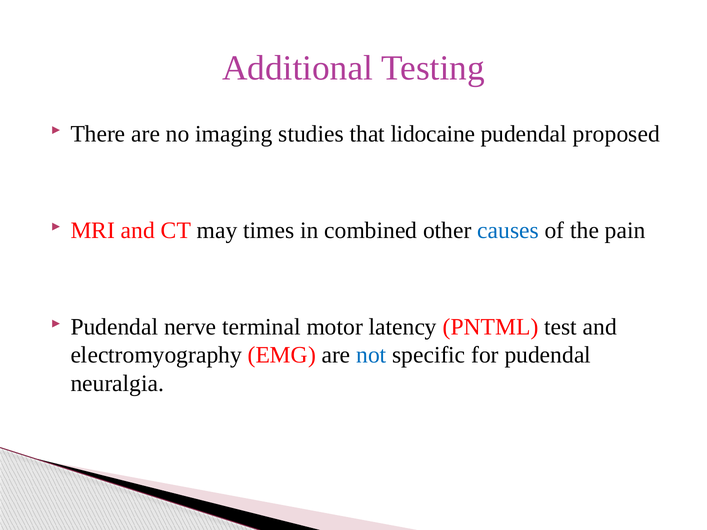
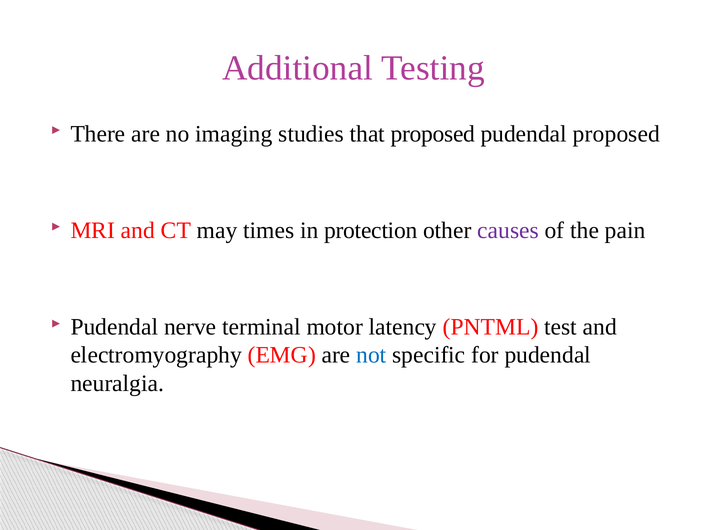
that lidocaine: lidocaine -> proposed (433, 134)
combined: combined -> protection (371, 230)
causes colour: blue -> purple (508, 230)
